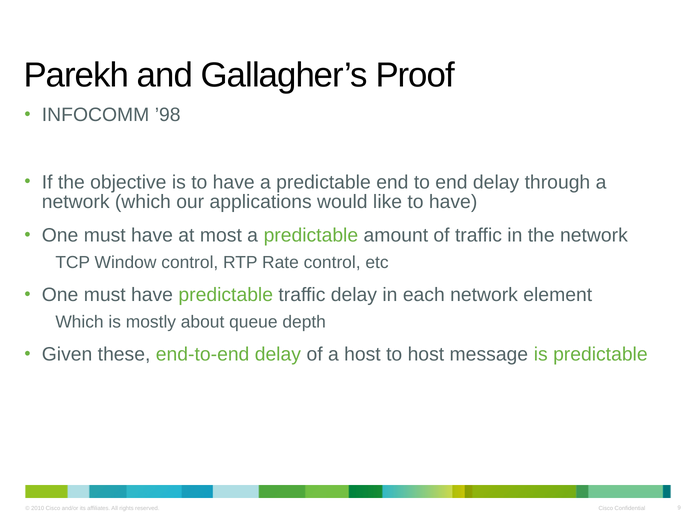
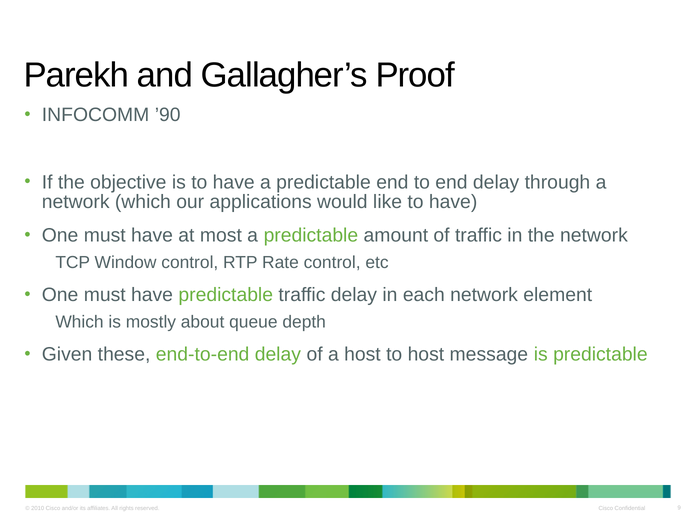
’98: ’98 -> ’90 (168, 115)
